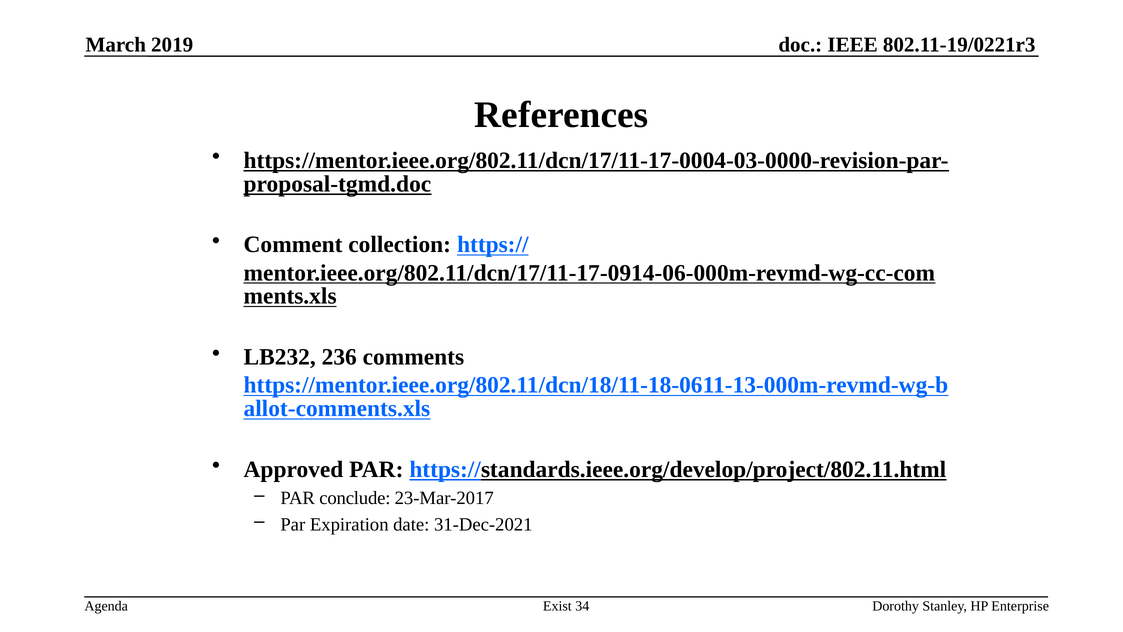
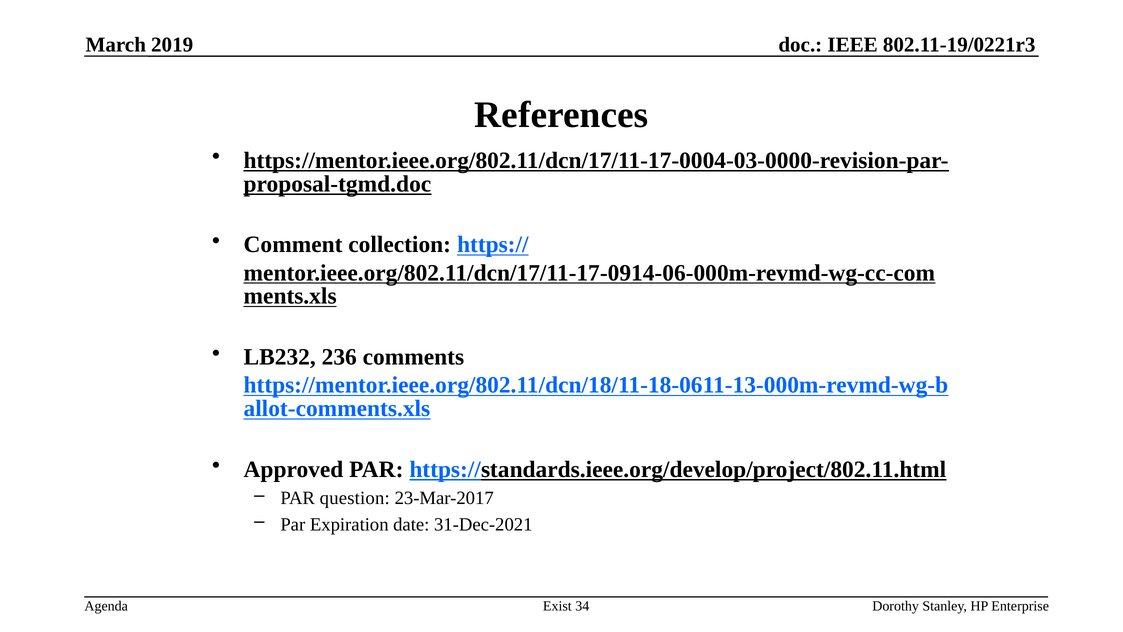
conclude: conclude -> question (355, 498)
